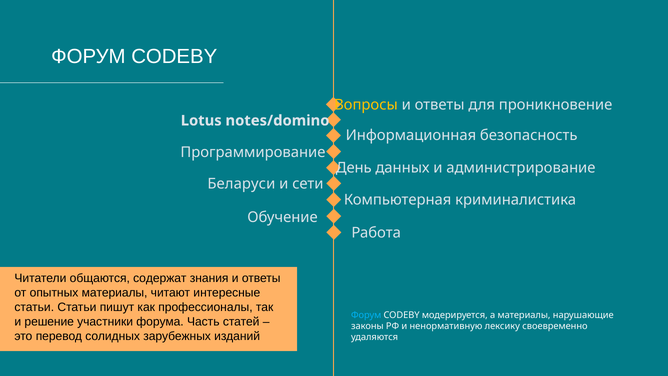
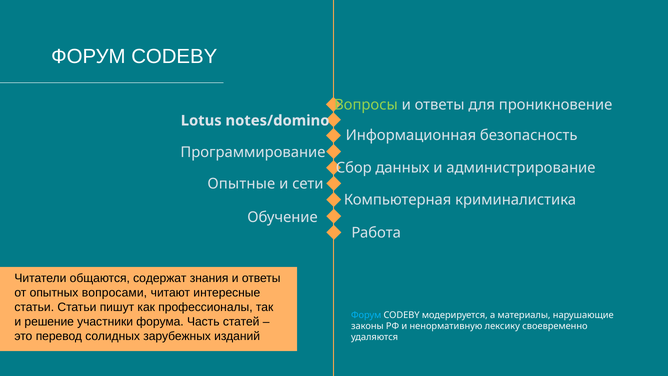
Вопросы colour: yellow -> light green (366, 105)
День: День -> Сбор (354, 168)
Беларуси: Беларуси -> Опытные (241, 184)
опытных материалы: материалы -> вопросами (114, 293)
